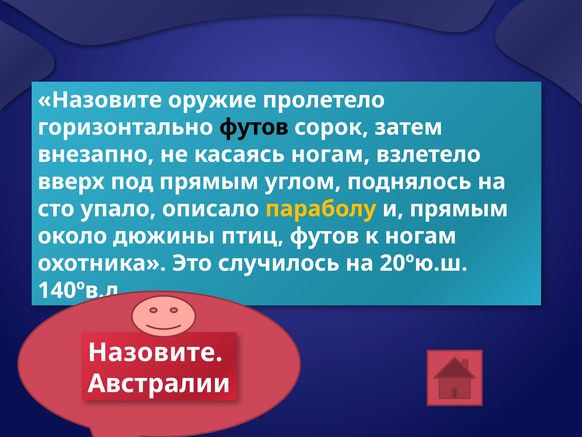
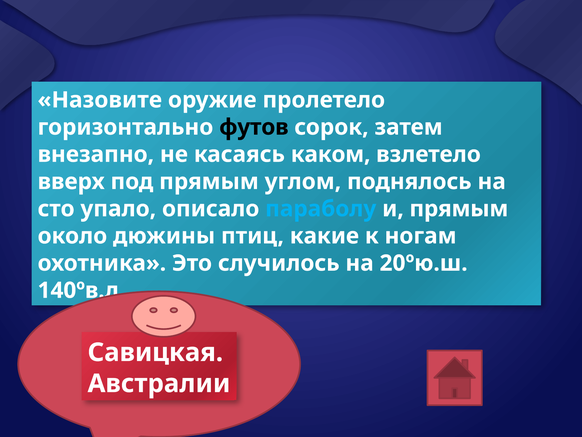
касаясь ногам: ногам -> каком (331, 154)
параболу colour: yellow -> light blue (321, 209)
птиц футов: футов -> какие (324, 236)
Назовите: Назовите -> Савицкая (155, 352)
